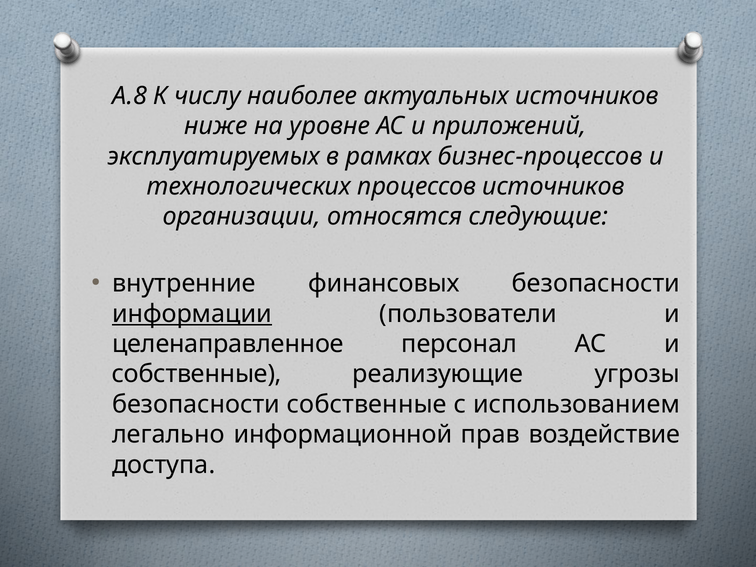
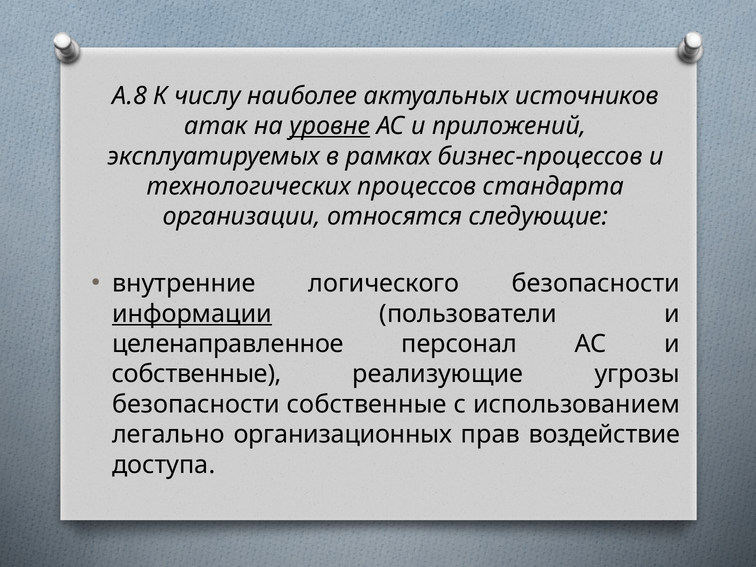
ниже: ниже -> атак (216, 126)
уровне underline: none -> present (330, 126)
процессов источников: источников -> стандарта (553, 186)
финансовых: финансовых -> логического (384, 283)
информационной: информационной -> организационных (343, 435)
